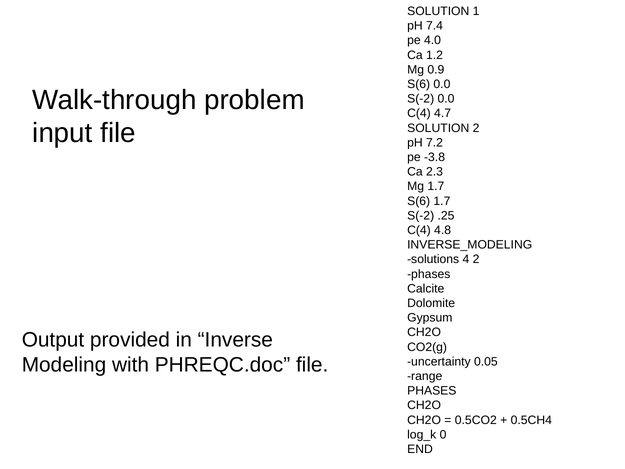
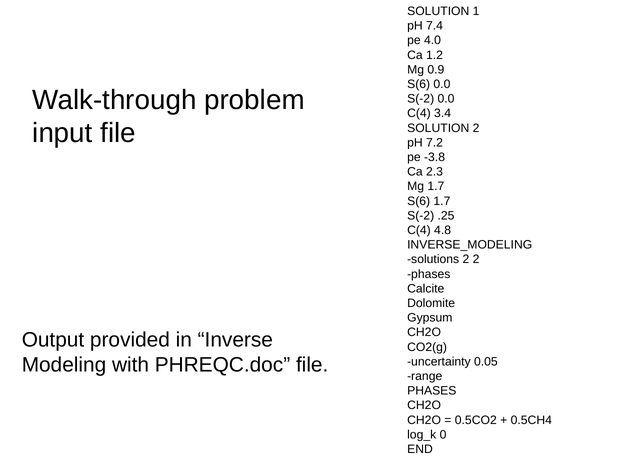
4.7: 4.7 -> 3.4 (443, 113)
solutions 4: 4 -> 2 (466, 259)
